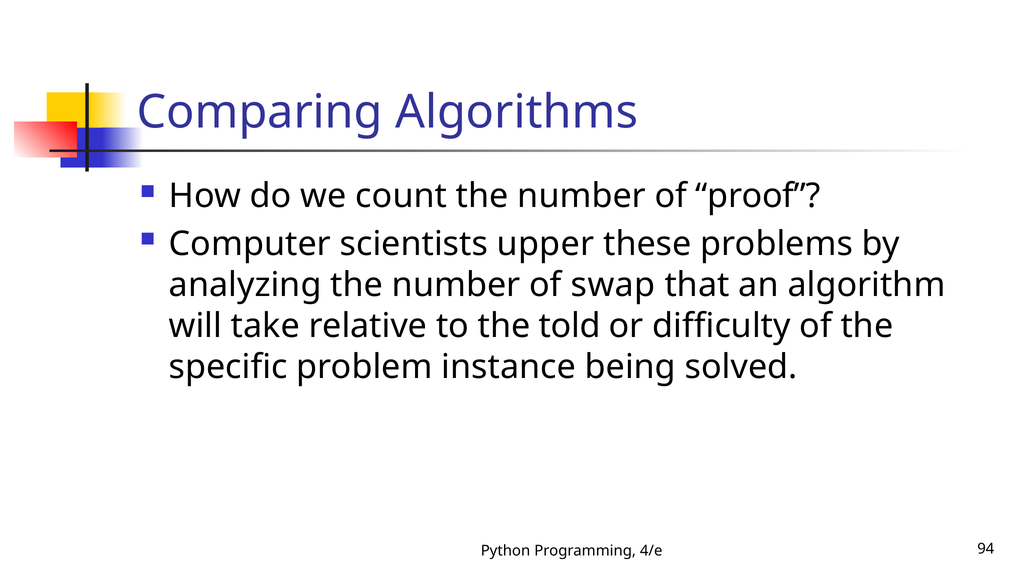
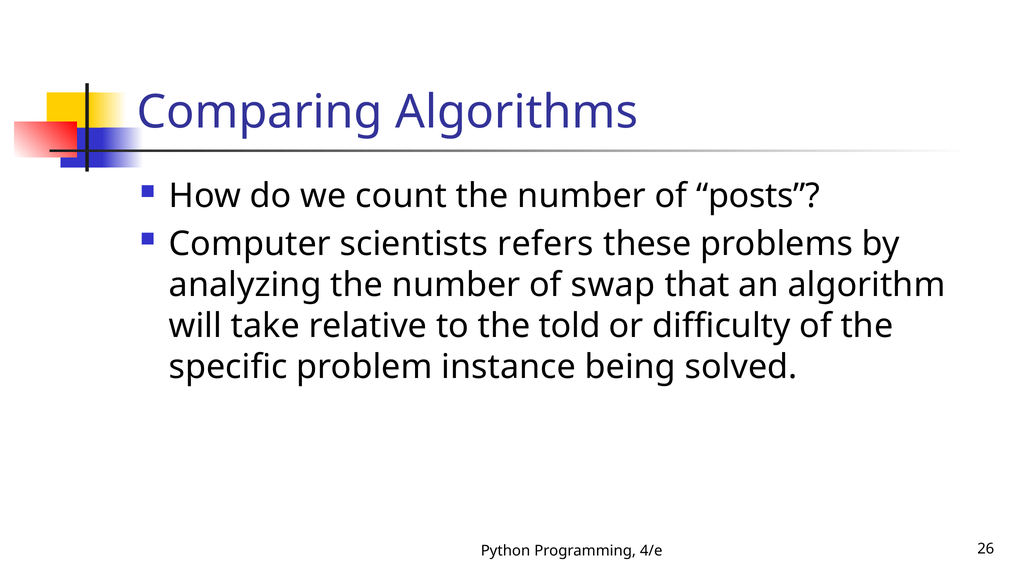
proof: proof -> posts (758, 196)
upper: upper -> refers (545, 244)
94: 94 -> 26 (986, 549)
